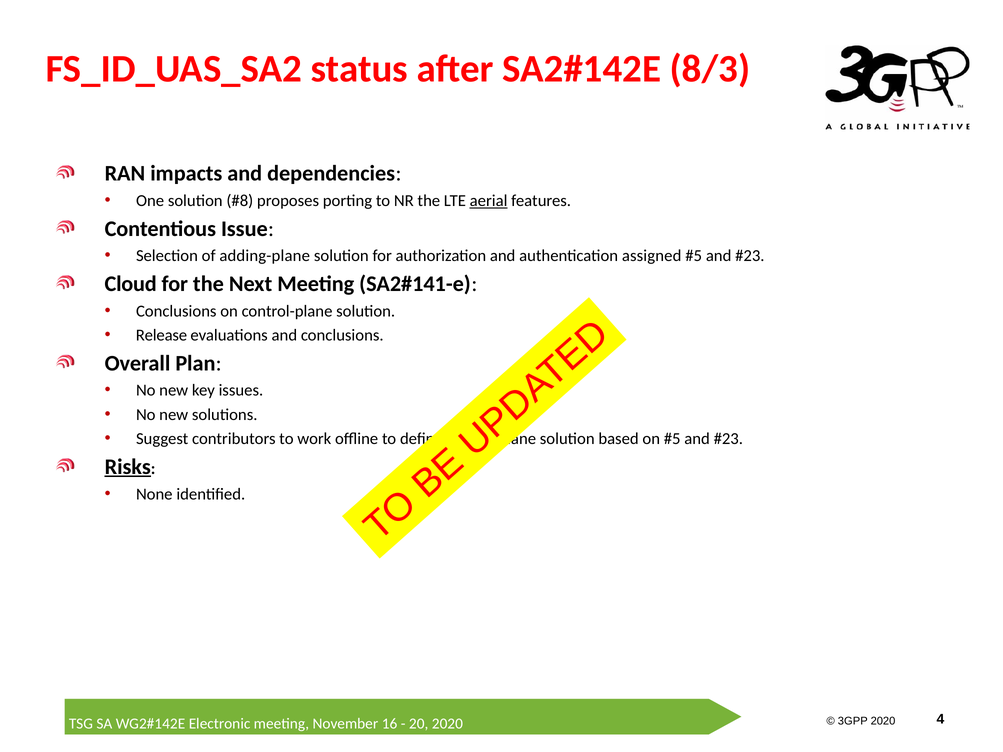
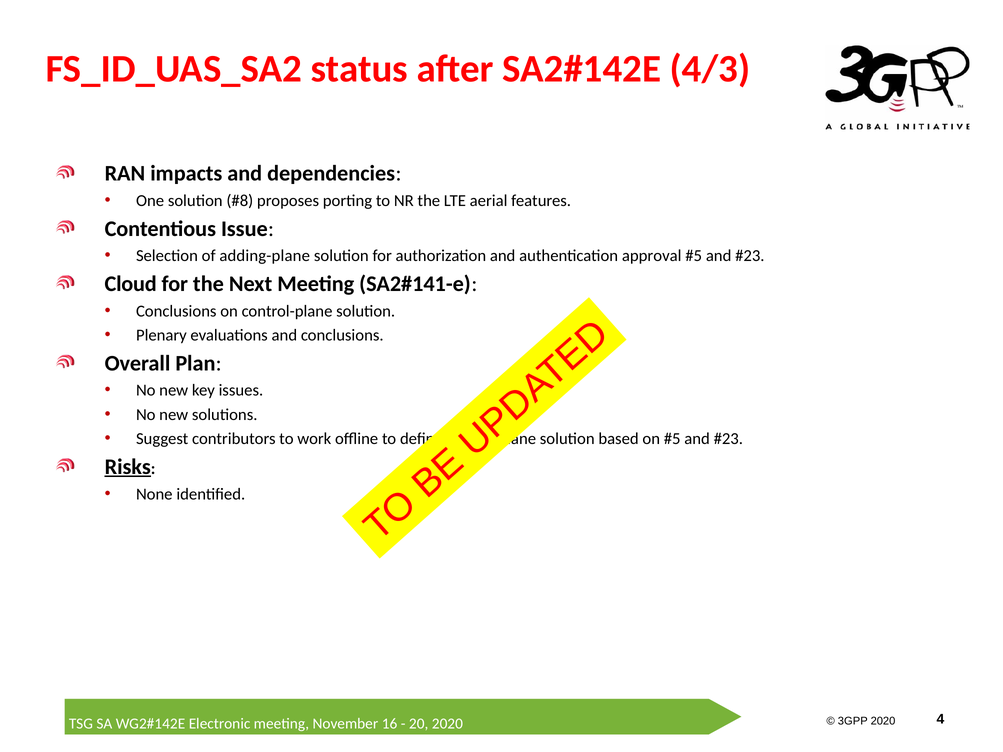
8/3: 8/3 -> 4/3 (710, 69)
aerial underline: present -> none (489, 201)
assigned: assigned -> approval (652, 256)
Release: Release -> Plenary (161, 335)
